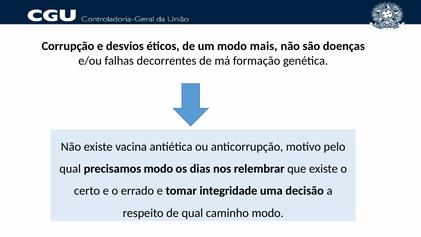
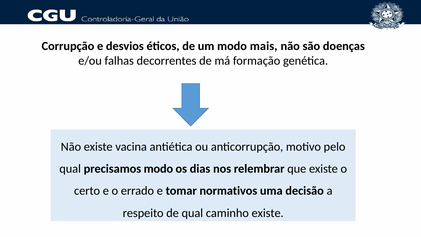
integridade: integridade -> normativos (228, 191)
caminho modo: modo -> existe (268, 213)
